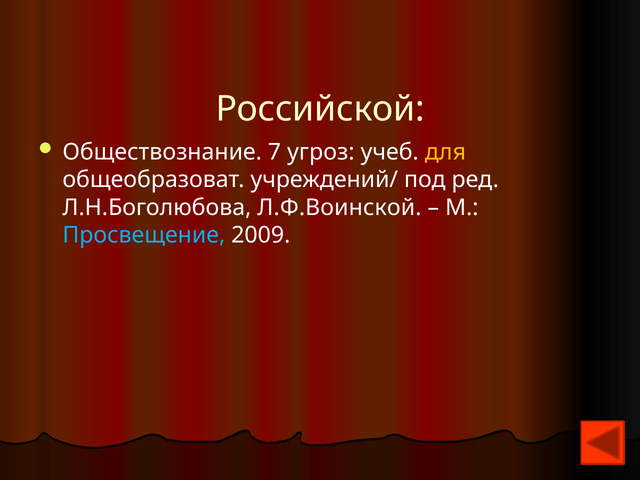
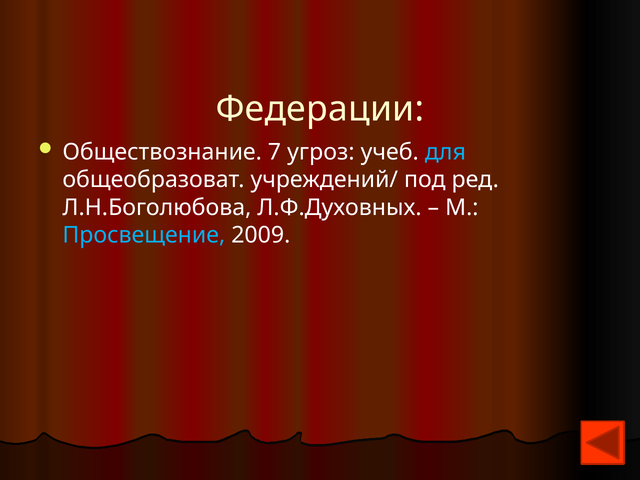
Российской: Российской -> Федерации (320, 109)
для colour: yellow -> light blue (445, 152)
Л.Ф.Воинской: Л.Ф.Воинской -> Л.Ф.Духовных (339, 207)
